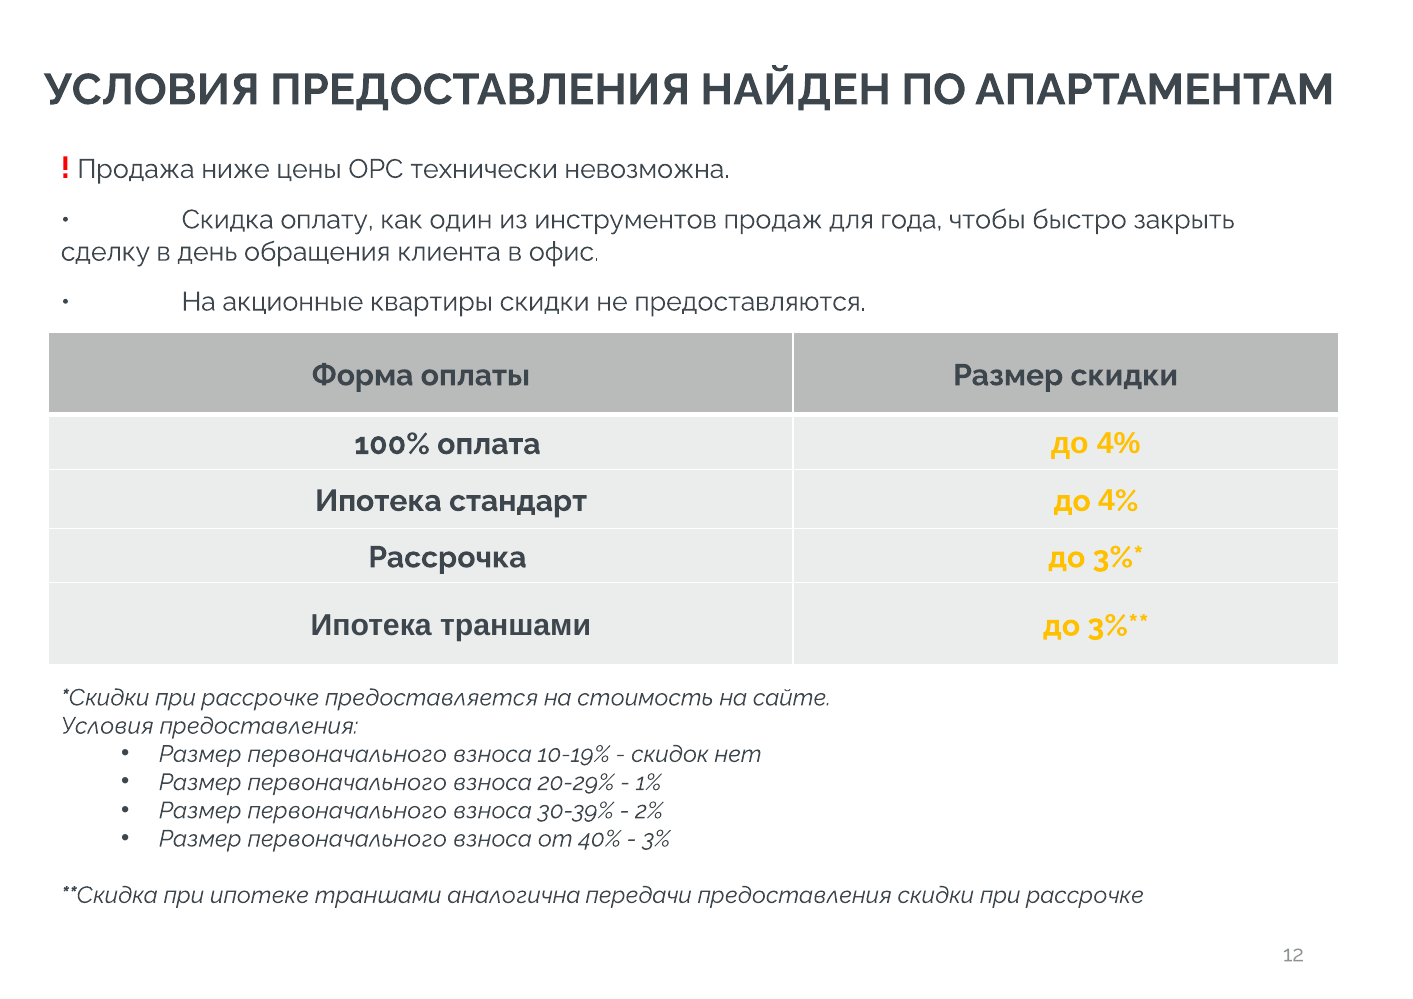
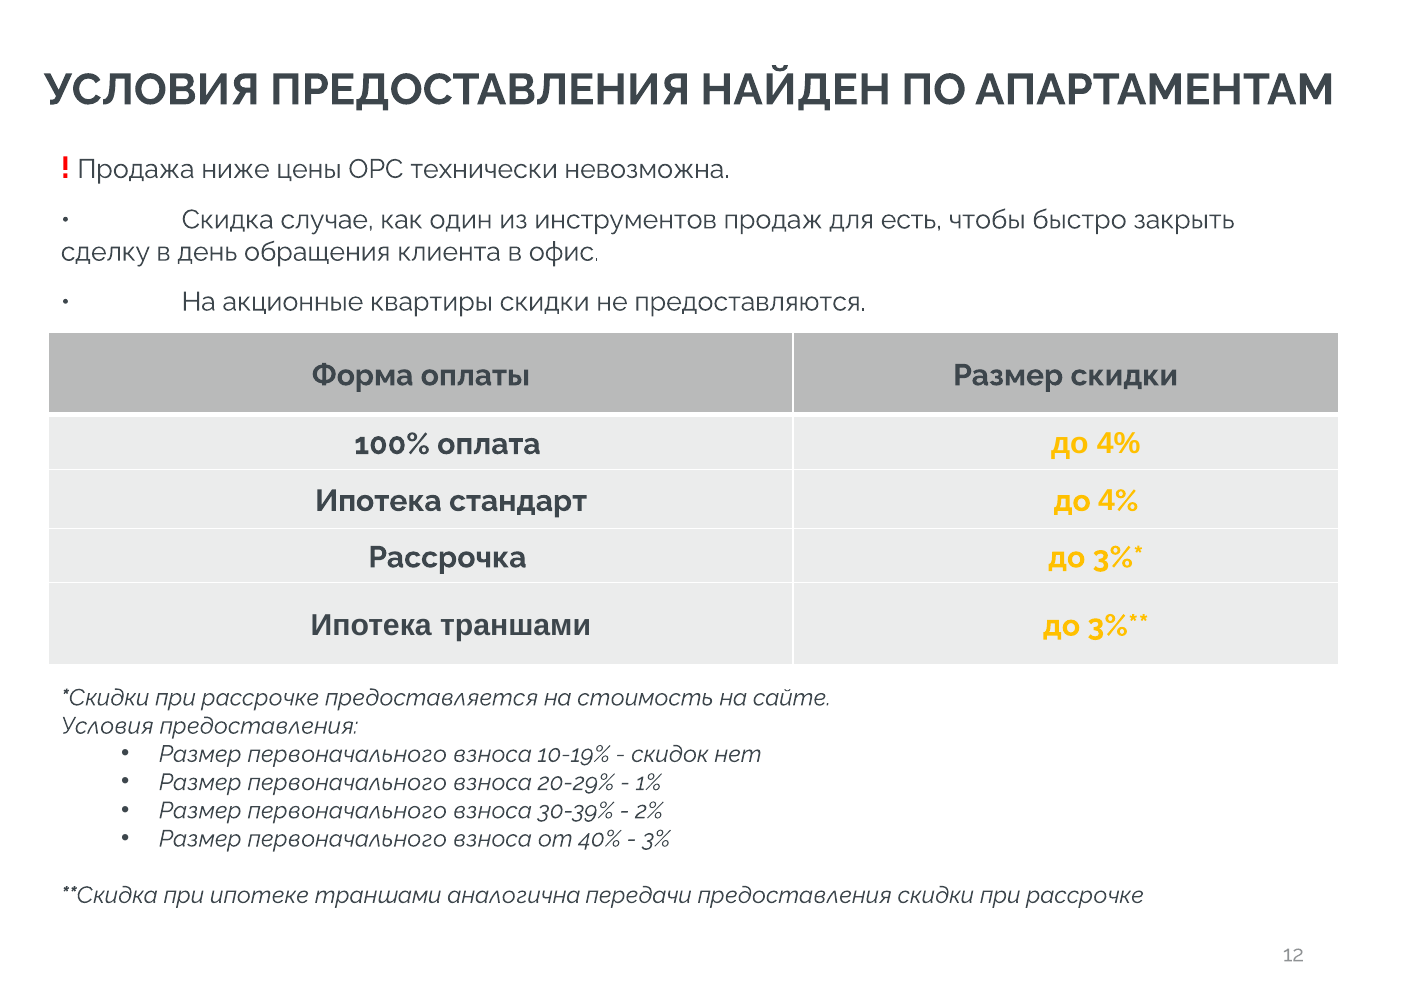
оплату: оплату -> случае (327, 220)
года: года -> есть (911, 220)
